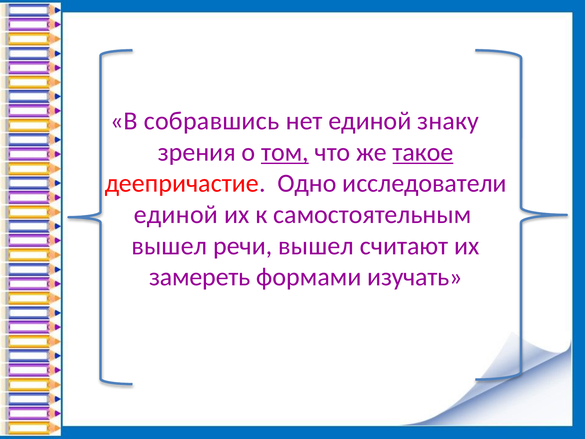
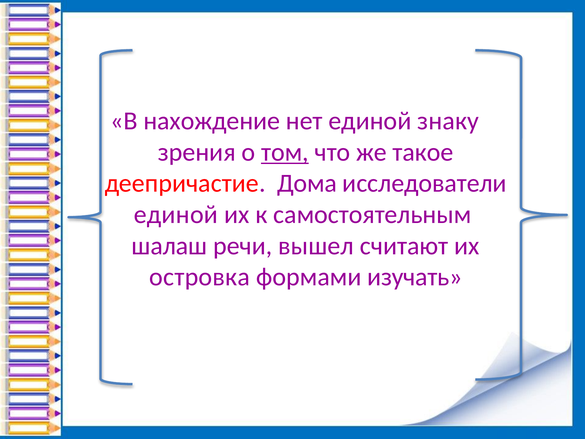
собравшись: собравшись -> нахождение (212, 121)
такое underline: present -> none (423, 152)
Одно: Одно -> Дома (307, 183)
вышел: вышел -> шалаш (169, 246)
замереть: замереть -> островка (200, 277)
